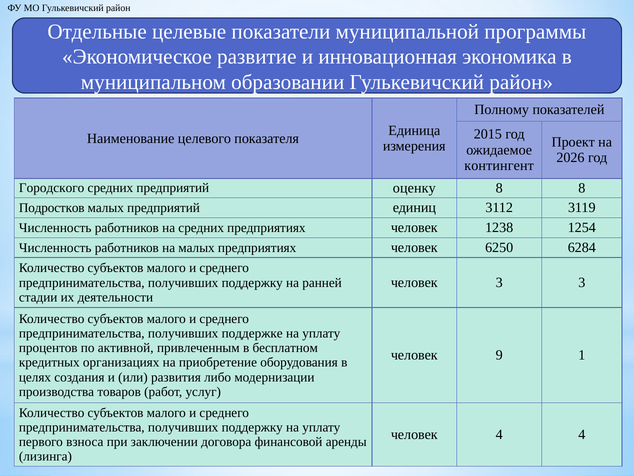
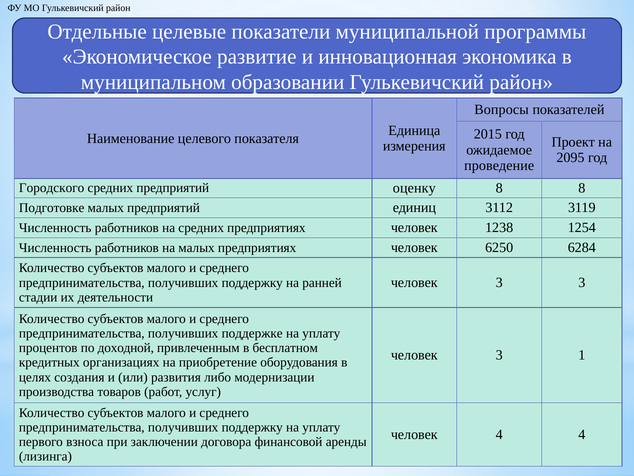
Полному: Полному -> Вопросы (502, 110)
2026: 2026 -> 2095 (570, 158)
контингент: контингент -> проведение (499, 165)
Подростков: Подростков -> Подготовке (52, 208)
активной: активной -> доходной (126, 348)
9: 9 -> 3 (499, 355)
